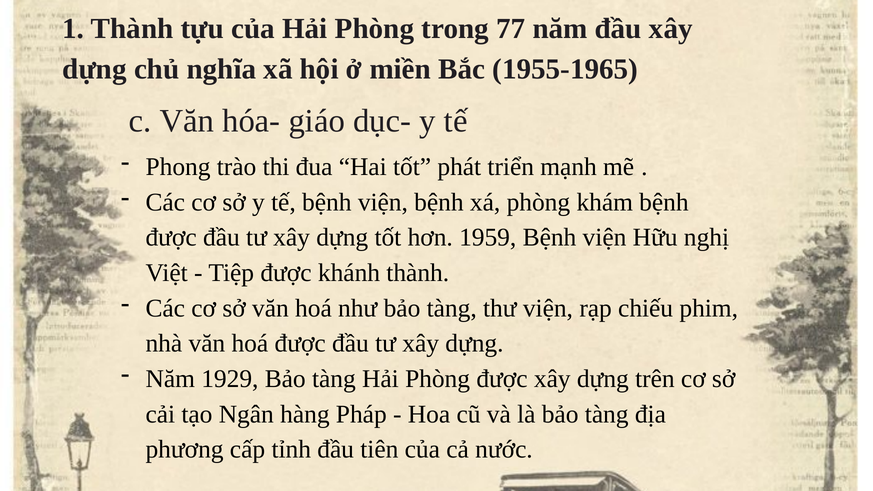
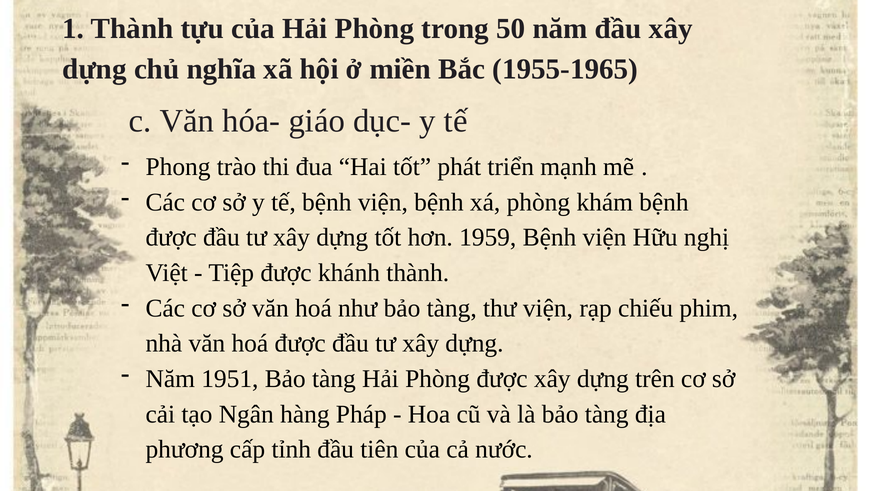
77: 77 -> 50 (511, 29)
1929: 1929 -> 1951 (230, 379)
